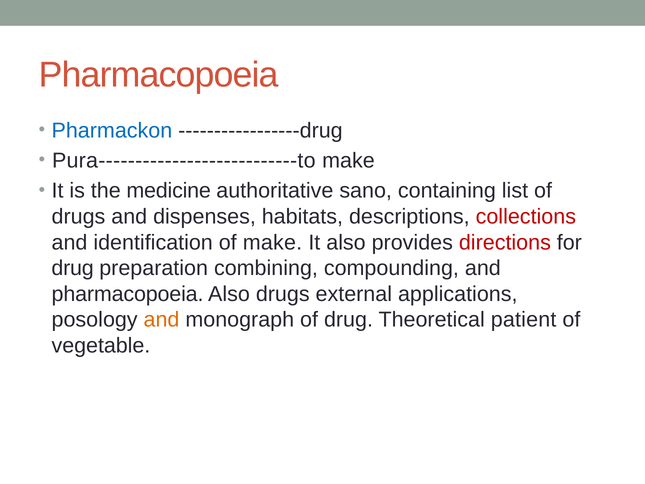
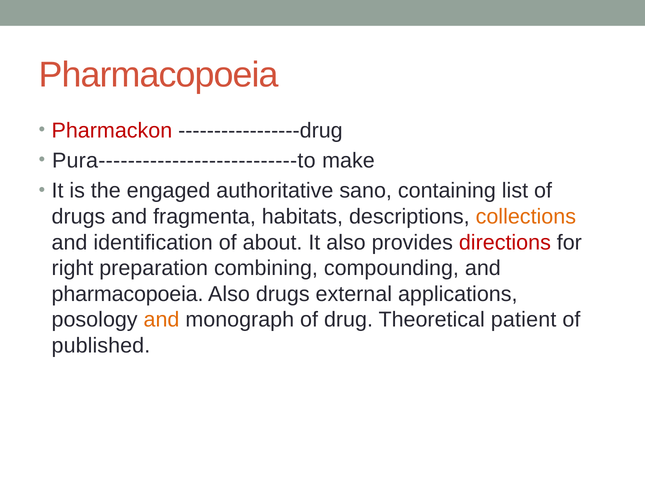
Pharmackon colour: blue -> red (112, 131)
medicine: medicine -> engaged (169, 191)
dispenses: dispenses -> fragmenta (205, 216)
collections colour: red -> orange (526, 216)
of make: make -> about (273, 242)
drug: drug -> right (72, 268)
vegetable: vegetable -> published (101, 345)
